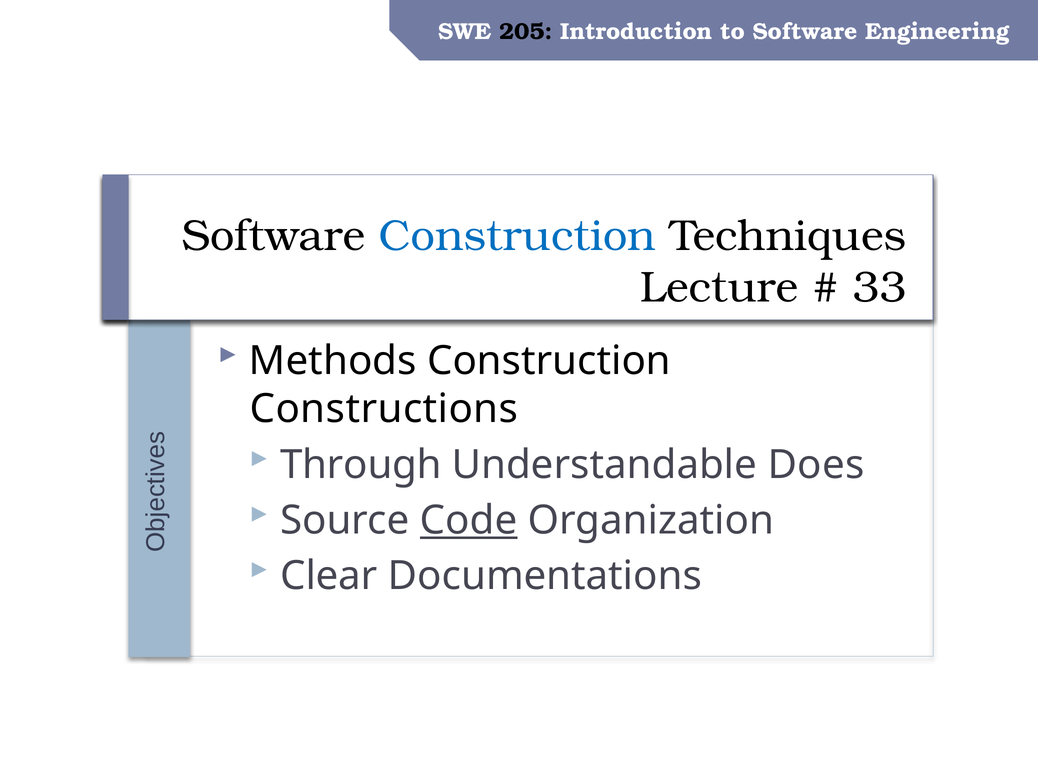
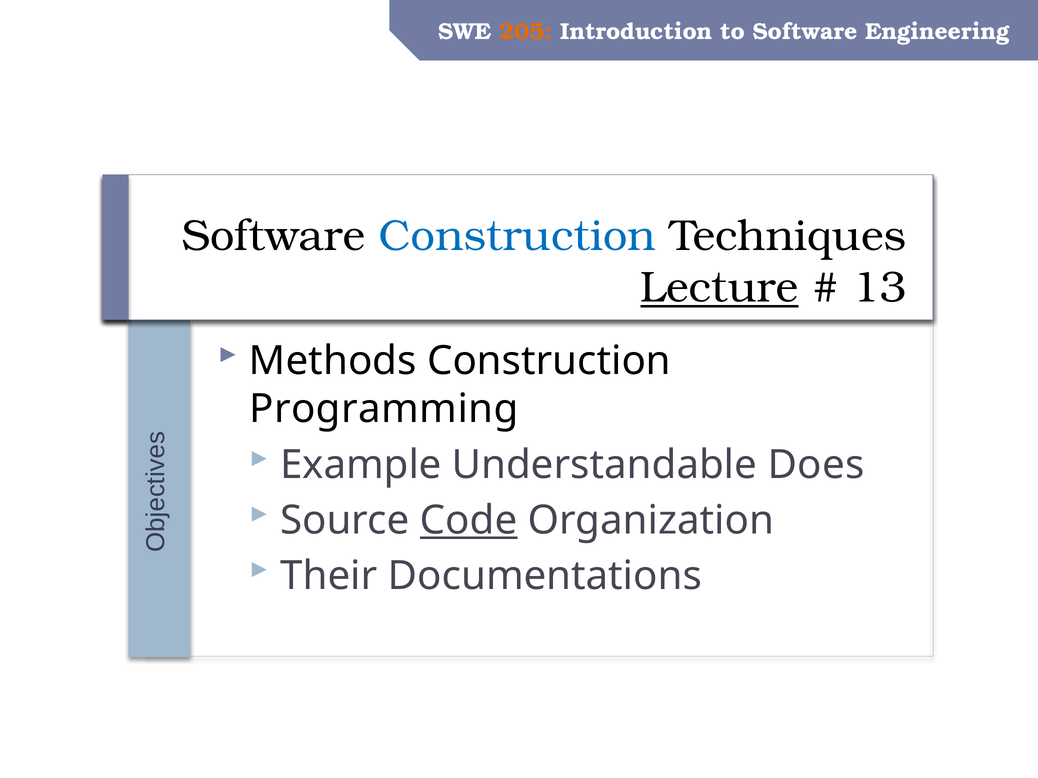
205 colour: black -> orange (526, 32)
Lecture underline: none -> present (719, 288)
33: 33 -> 13 (880, 288)
Constructions: Constructions -> Programming (384, 409)
Through: Through -> Example (361, 465)
Clear: Clear -> Their (329, 576)
